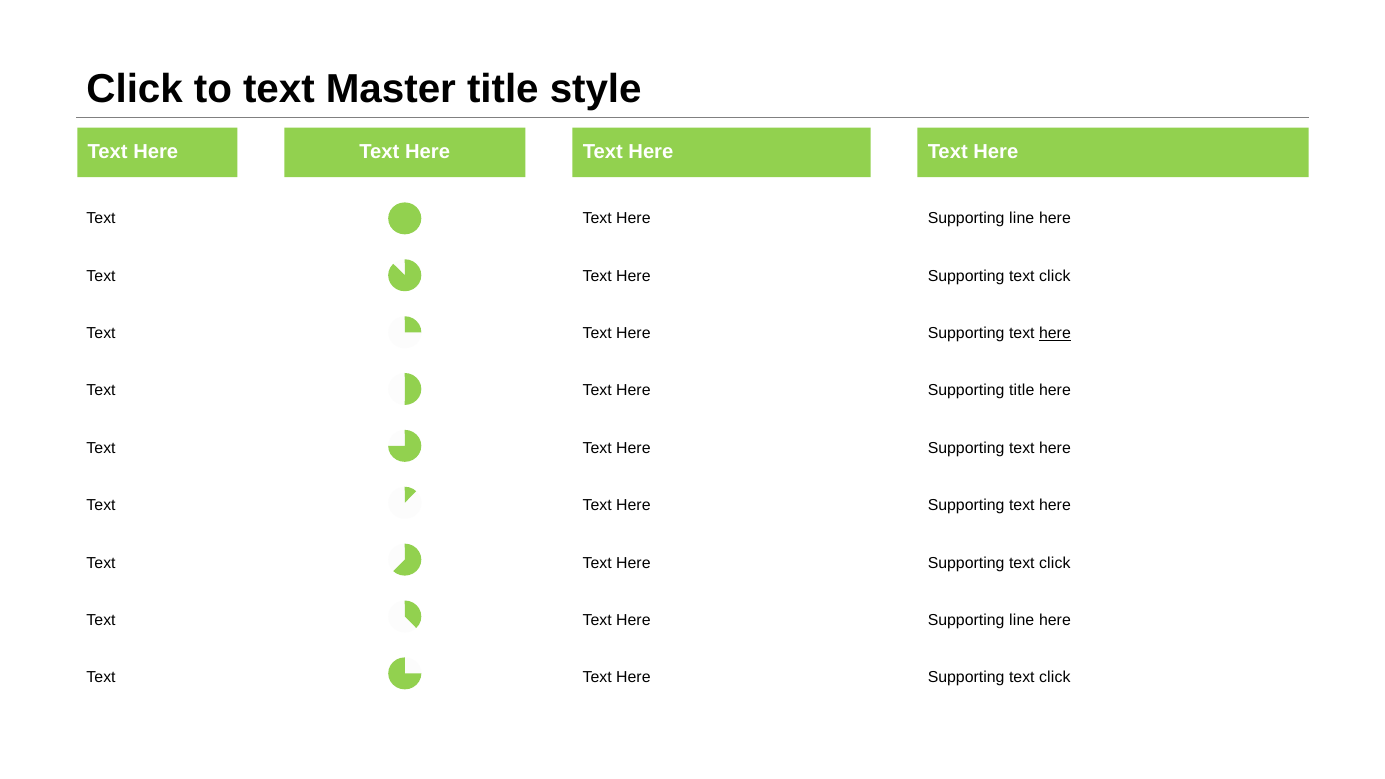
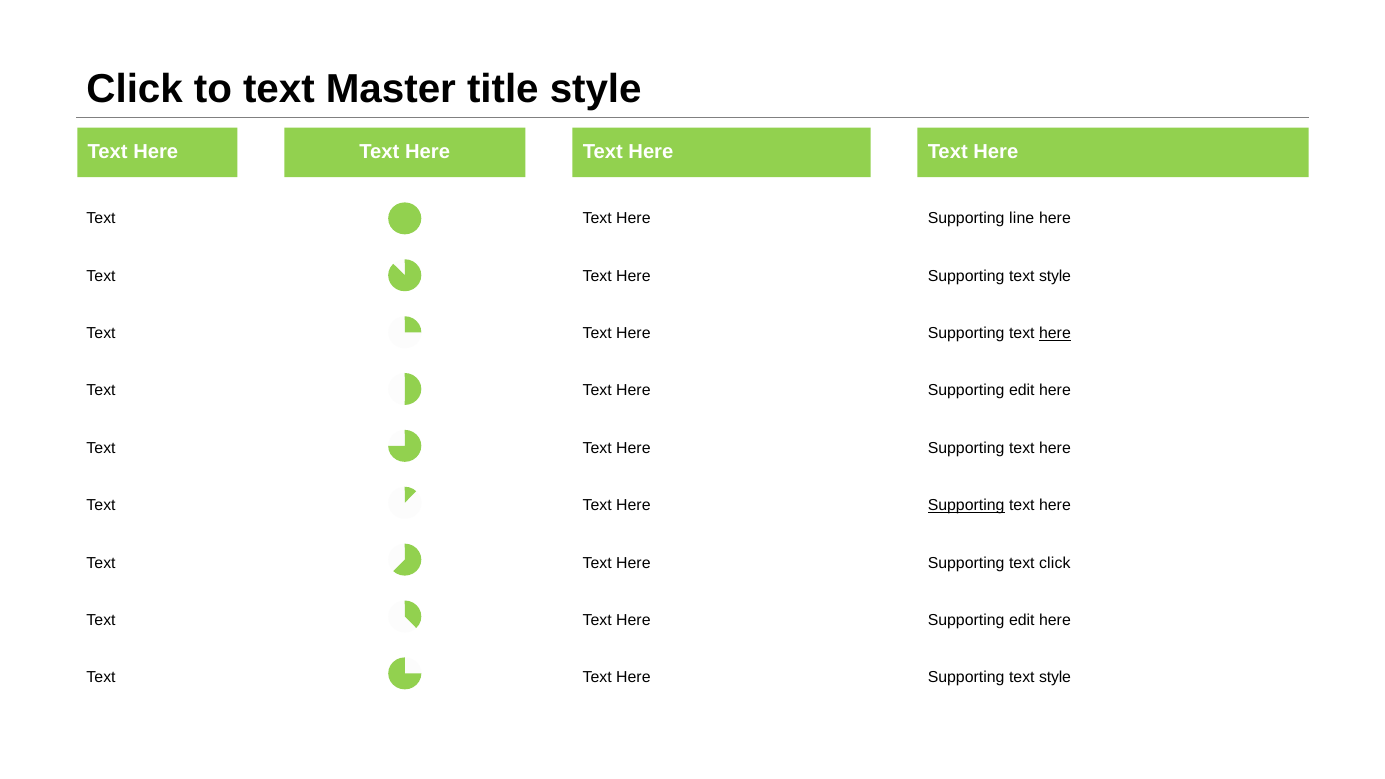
click: click -> style (1055, 276)
title: title -> edit (1022, 391)
Supporting underline: none -> present (966, 506)
line: line -> edit (1022, 620)
click: click -> style (1055, 678)
